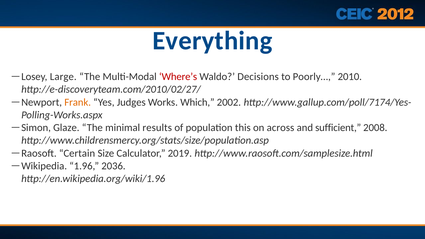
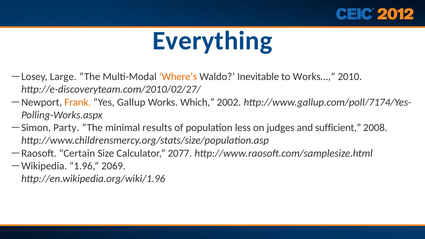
Where’s colour: red -> orange (178, 77)
Decisions: Decisions -> Inevitable (258, 77)
Poorly…: Poorly… -> Works… (314, 77)
Judges: Judges -> Gallup (131, 102)
Glaze: Glaze -> Party (66, 128)
this: this -> less (243, 128)
across: across -> judges (281, 128)
2019: 2019 -> 2077 (180, 153)
2036: 2036 -> 2069 (113, 166)
